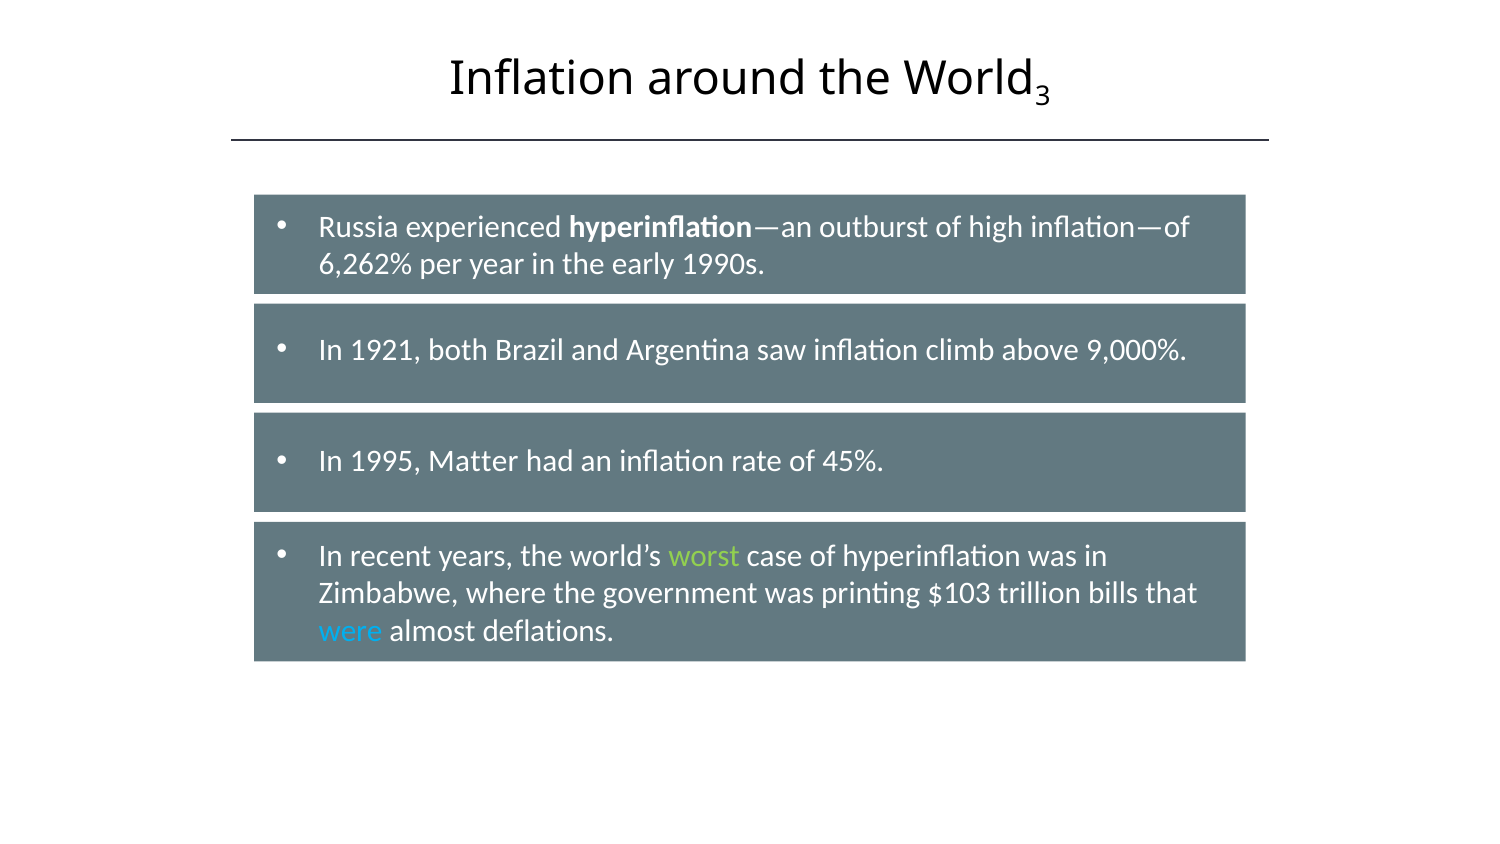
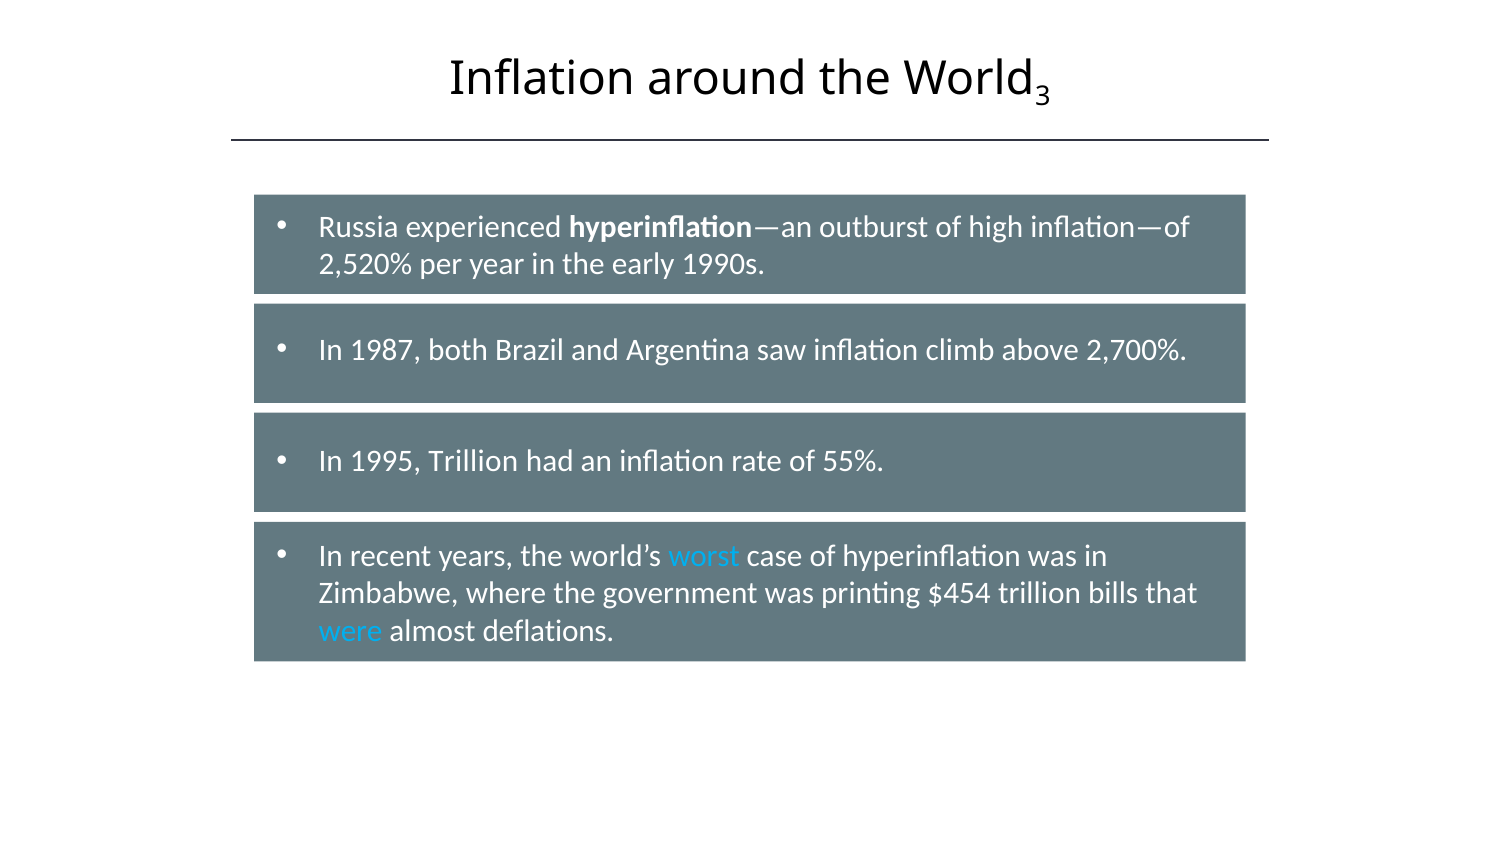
6,262%: 6,262% -> 2,520% (365, 265)
1921: 1921 -> 1987 (386, 350)
9,000%: 9,000% -> 2,700% (1137, 350)
1995 Matter: Matter -> Trillion (473, 462)
45%: 45% -> 55% (853, 462)
worst colour: light green -> light blue (704, 556)
$103: $103 -> $454 (959, 593)
